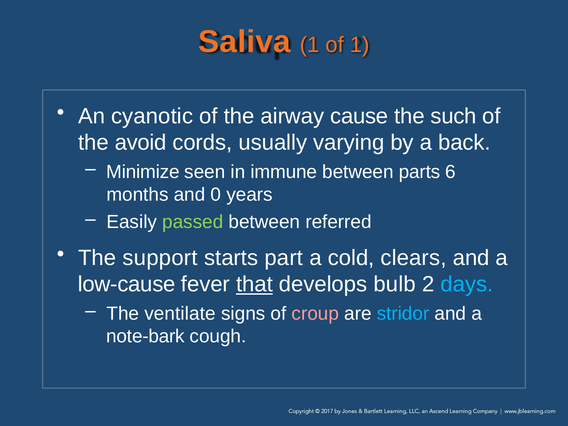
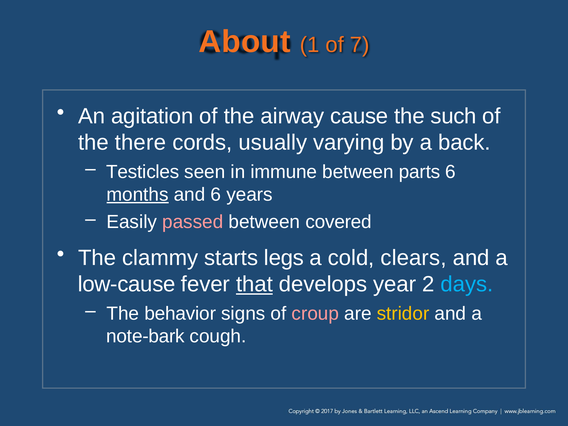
Saliva: Saliva -> About (245, 42)
of 1: 1 -> 7 (360, 45)
cyanotic: cyanotic -> agitation (152, 116)
avoid: avoid -> there (140, 143)
Minimize: Minimize -> Testicles (143, 172)
months underline: none -> present (138, 194)
and 0: 0 -> 6 (216, 194)
passed colour: light green -> pink (193, 222)
referred: referred -> covered (339, 222)
support: support -> clammy (160, 258)
part: part -> legs (284, 258)
bulb: bulb -> year (395, 284)
ventilate: ventilate -> behavior (180, 314)
stridor colour: light blue -> yellow (403, 314)
